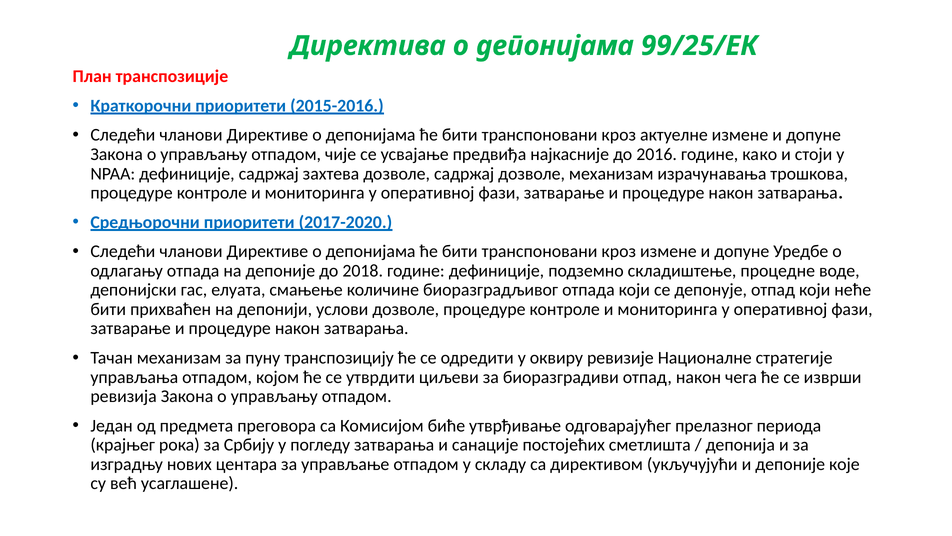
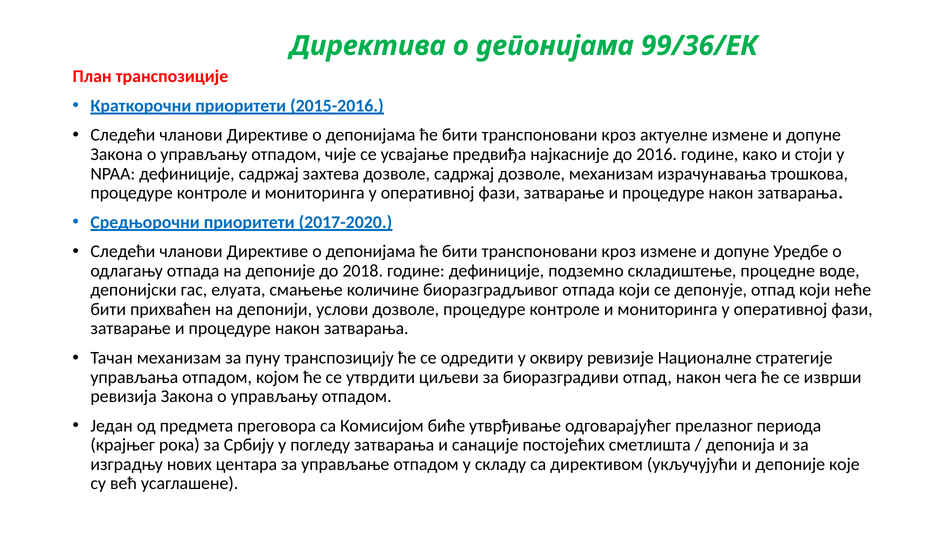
99/25/ЕК: 99/25/ЕК -> 99/36/ЕК (699, 46)
